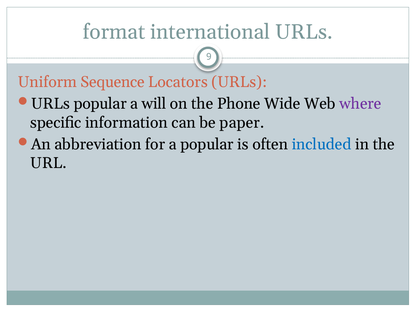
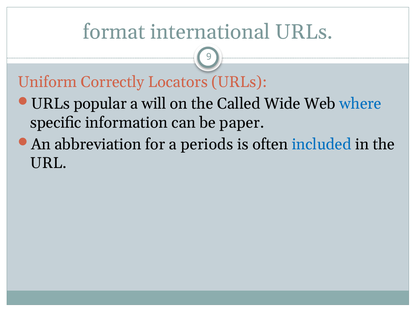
Sequence: Sequence -> Correctly (113, 82)
Phone: Phone -> Called (239, 104)
where colour: purple -> blue (360, 104)
a popular: popular -> periods (207, 144)
